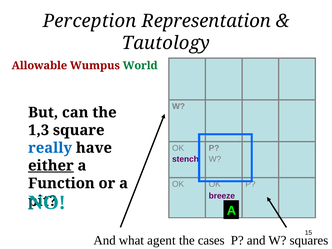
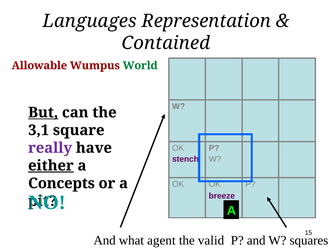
Perception: Perception -> Languages (90, 21)
Tautology: Tautology -> Contained (166, 43)
But underline: none -> present (43, 112)
1,3: 1,3 -> 3,1 (39, 130)
really colour: blue -> purple (50, 148)
Function: Function -> Concepts (61, 183)
cases: cases -> valid (211, 240)
